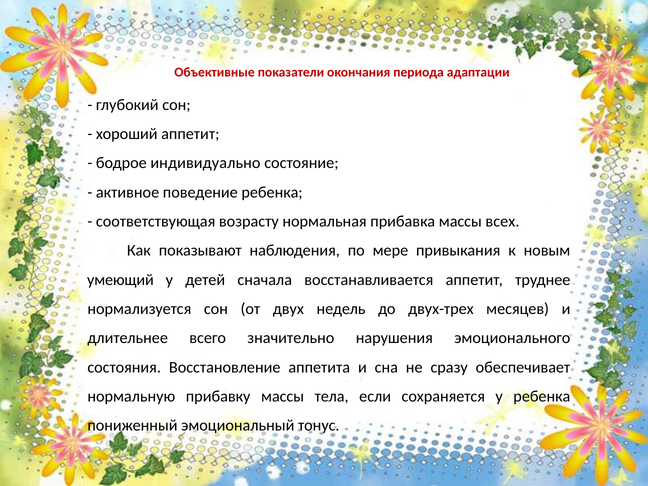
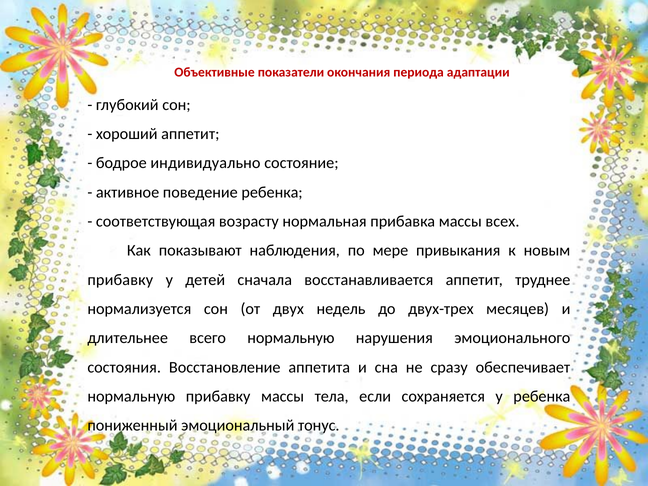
умеющий: умеющий -> прибавку (120, 280)
всего значительно: значительно -> нормальную (291, 338)
